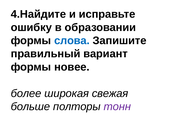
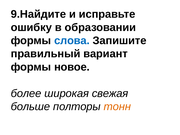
4.Найдите: 4.Найдите -> 9.Найдите (38, 14)
новее: новее -> новое (72, 67)
тонн colour: purple -> orange (117, 107)
